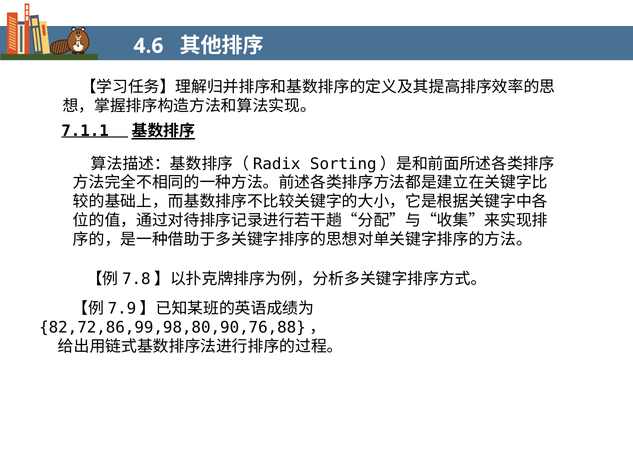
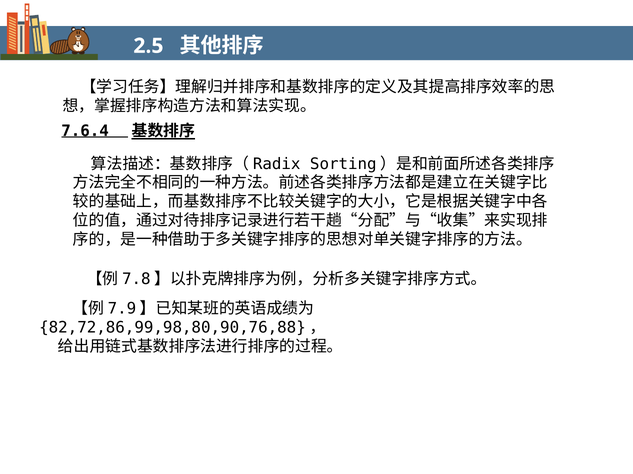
4.6: 4.6 -> 2.5 (148, 46)
7.1.1: 7.1.1 -> 7.6.4 (85, 131)
